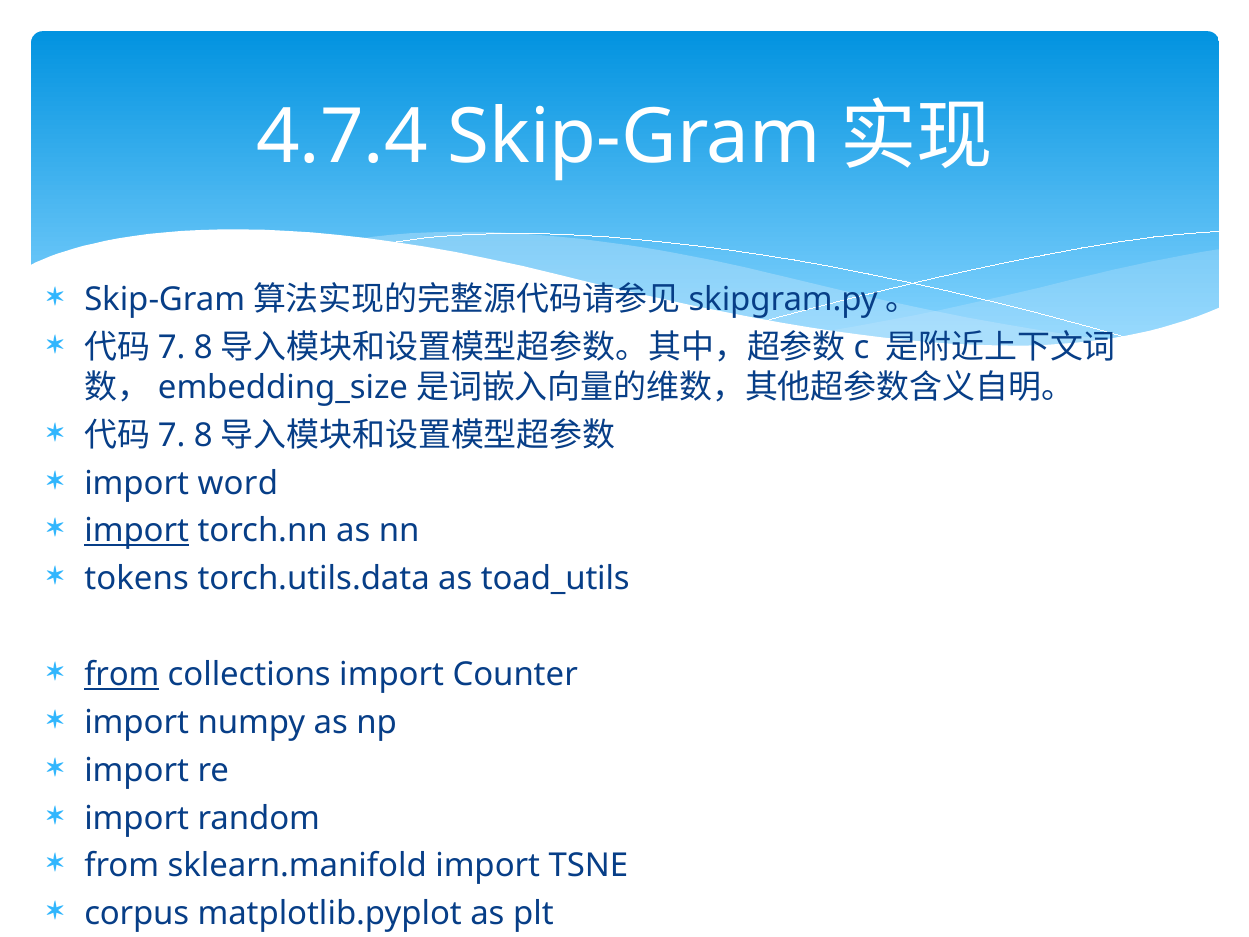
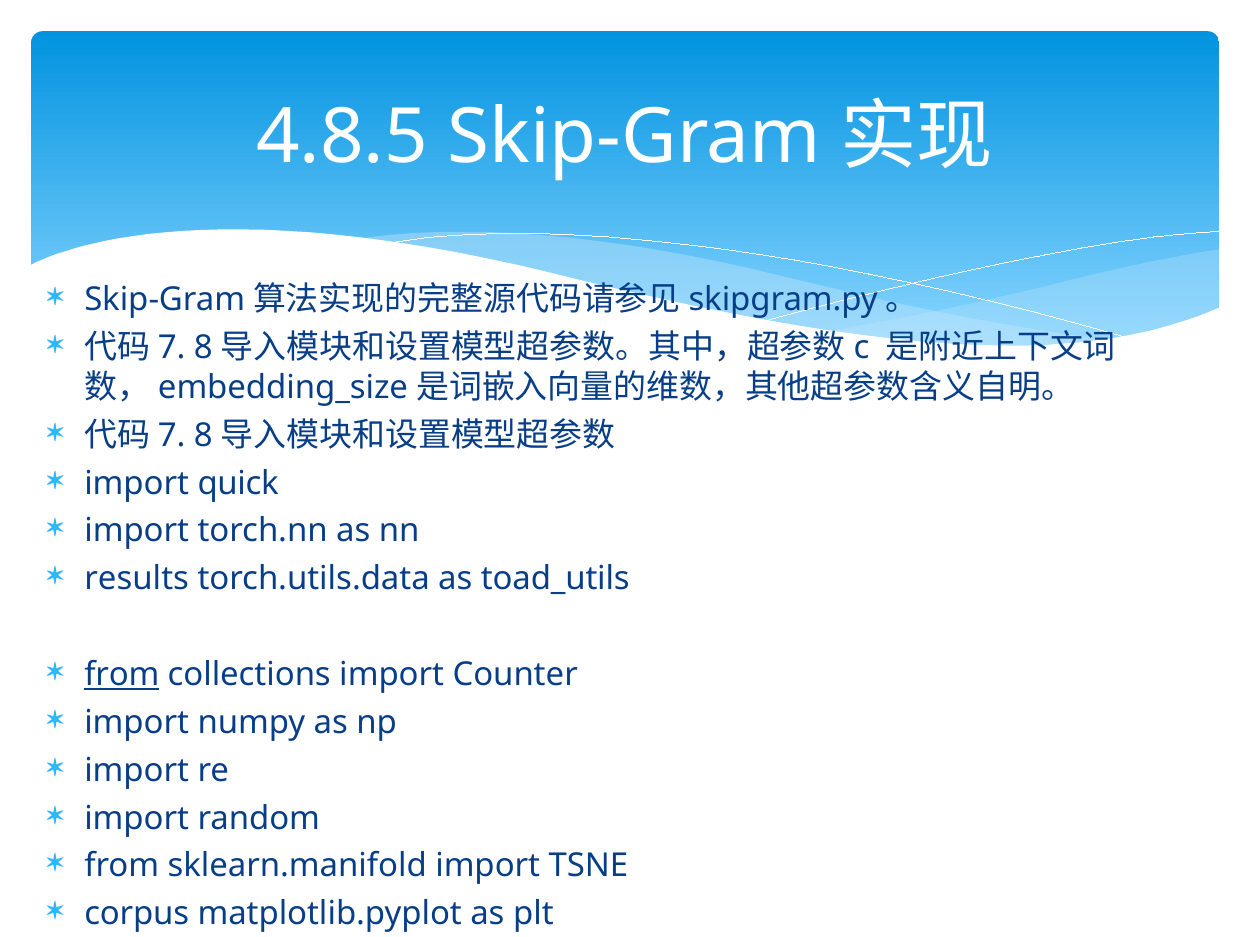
4.7.4: 4.7.4 -> 4.8.5 (342, 137)
word: word -> quick (238, 483)
import underline: present -> none (137, 531)
tokens: tokens -> results (137, 579)
